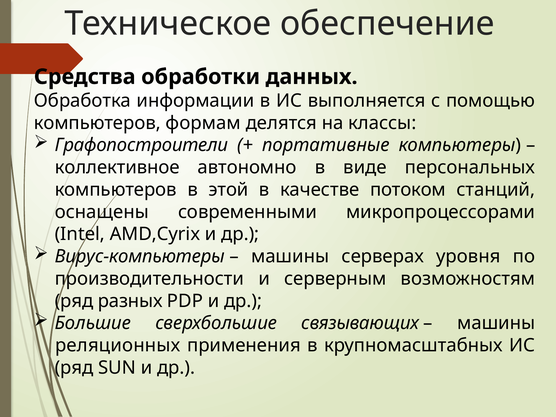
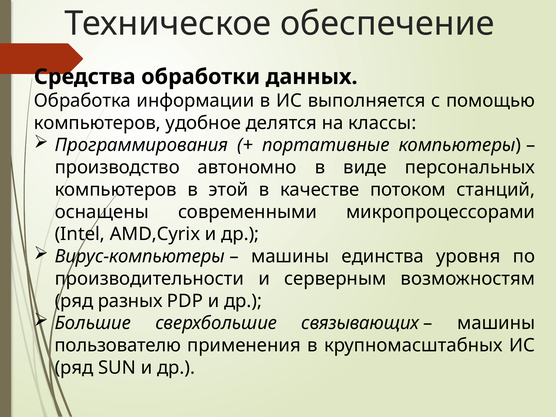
формам: формам -> удобное (203, 123)
Графопостроители: Графопостроители -> Программирования (141, 145)
коллективное: коллективное -> производство (117, 167)
серверах: серверах -> единства (383, 256)
реляционных: реляционных -> пользователю (118, 345)
